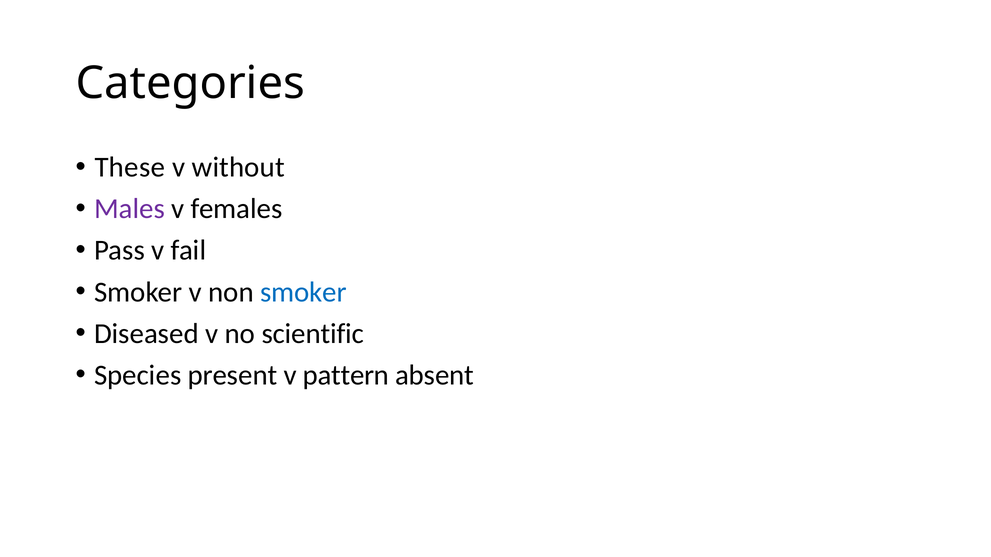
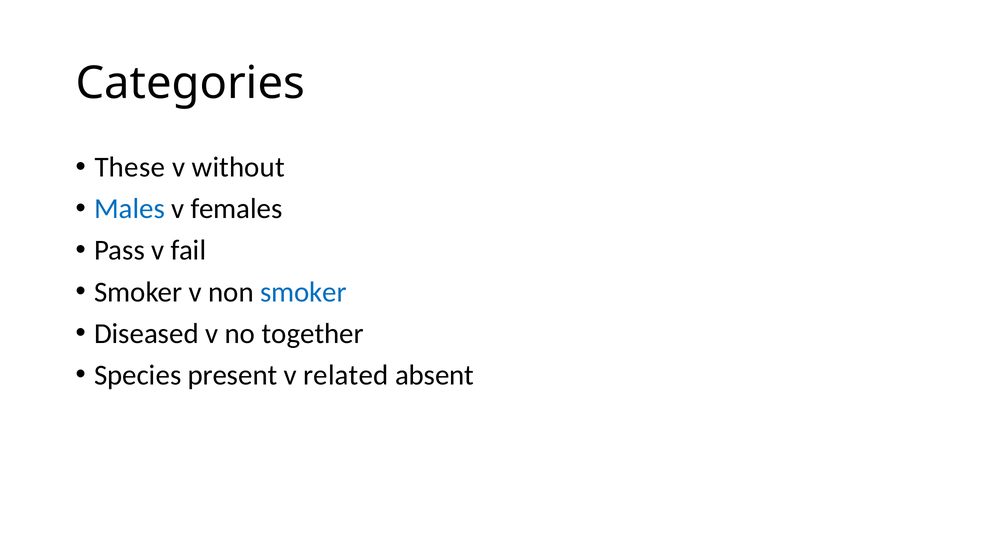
Males colour: purple -> blue (130, 209)
scientific: scientific -> together (313, 334)
pattern: pattern -> related (346, 375)
